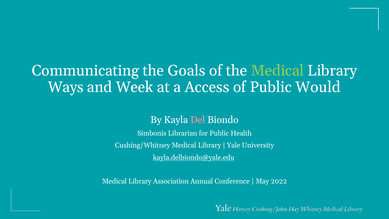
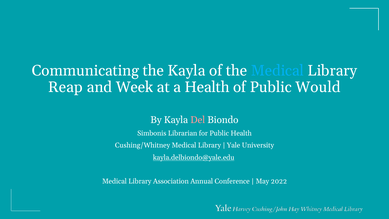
the Goals: Goals -> Kayla (187, 71)
Medical colour: light green -> light blue (277, 71)
Ways: Ways -> Reap (66, 87)
a Access: Access -> Health (207, 87)
